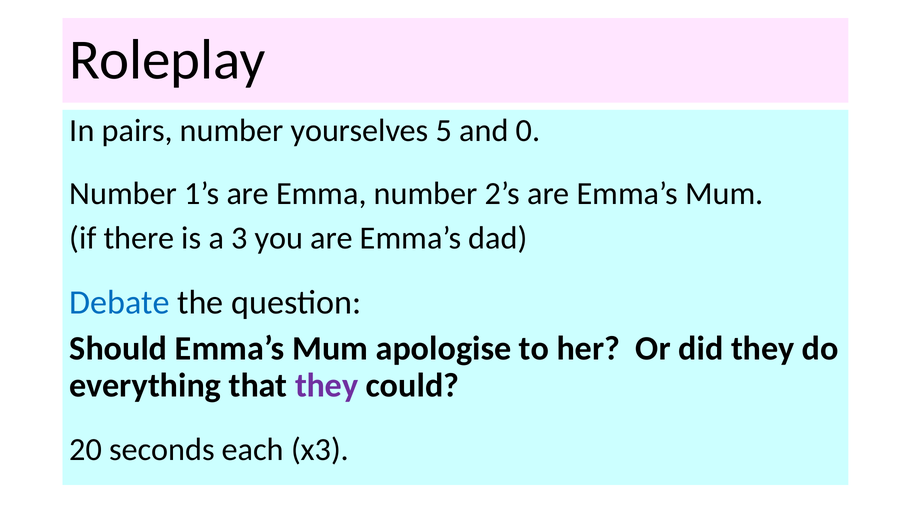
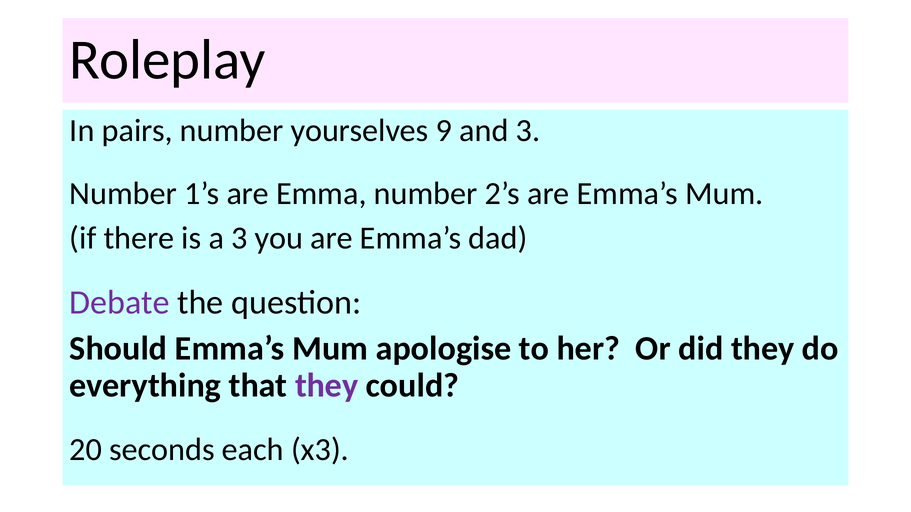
5: 5 -> 9 (444, 131)
and 0: 0 -> 3 (528, 131)
Debate colour: blue -> purple (119, 303)
